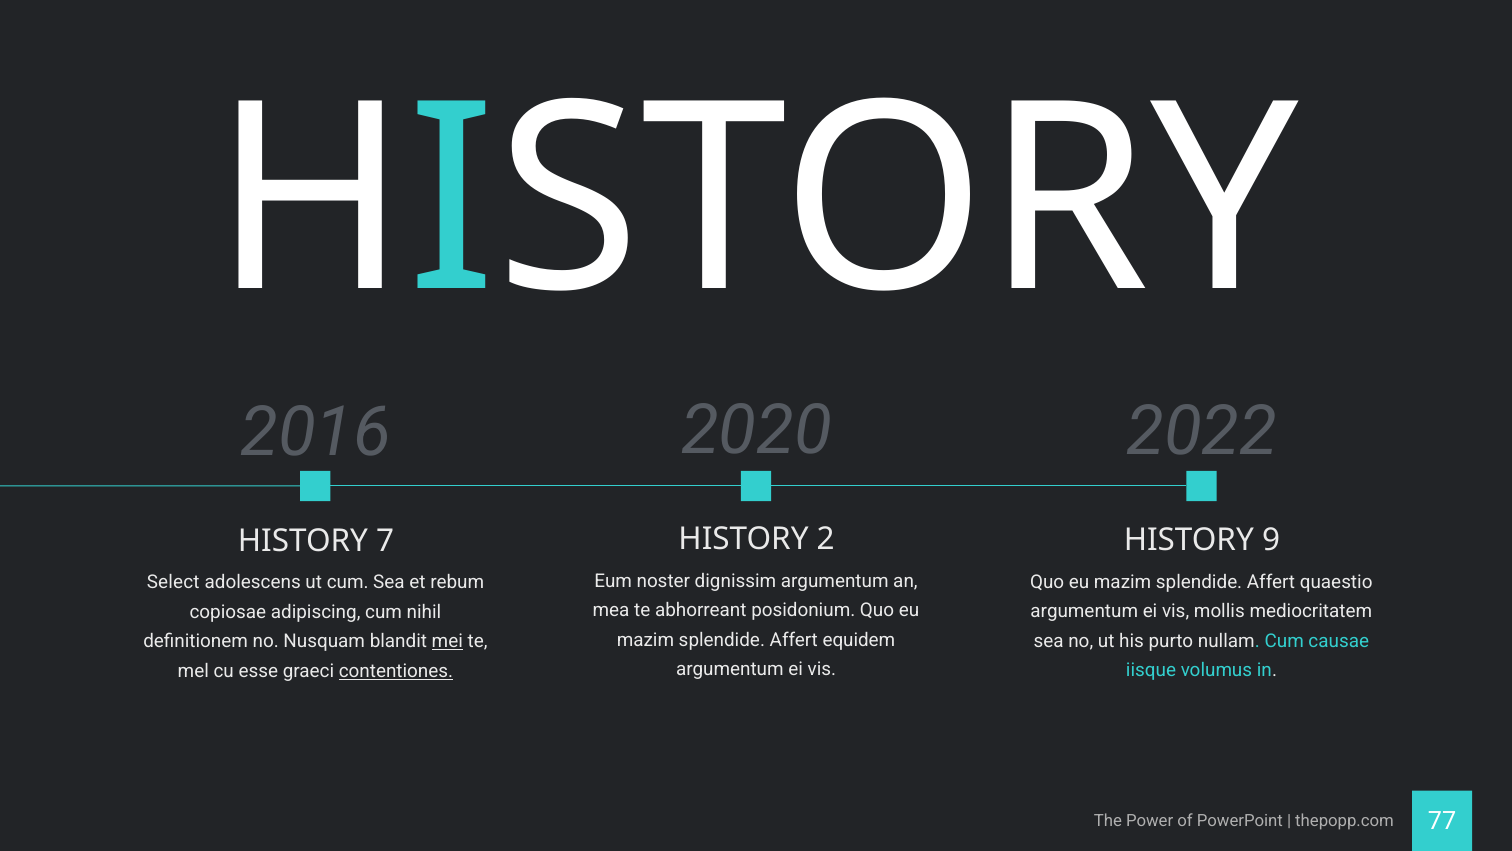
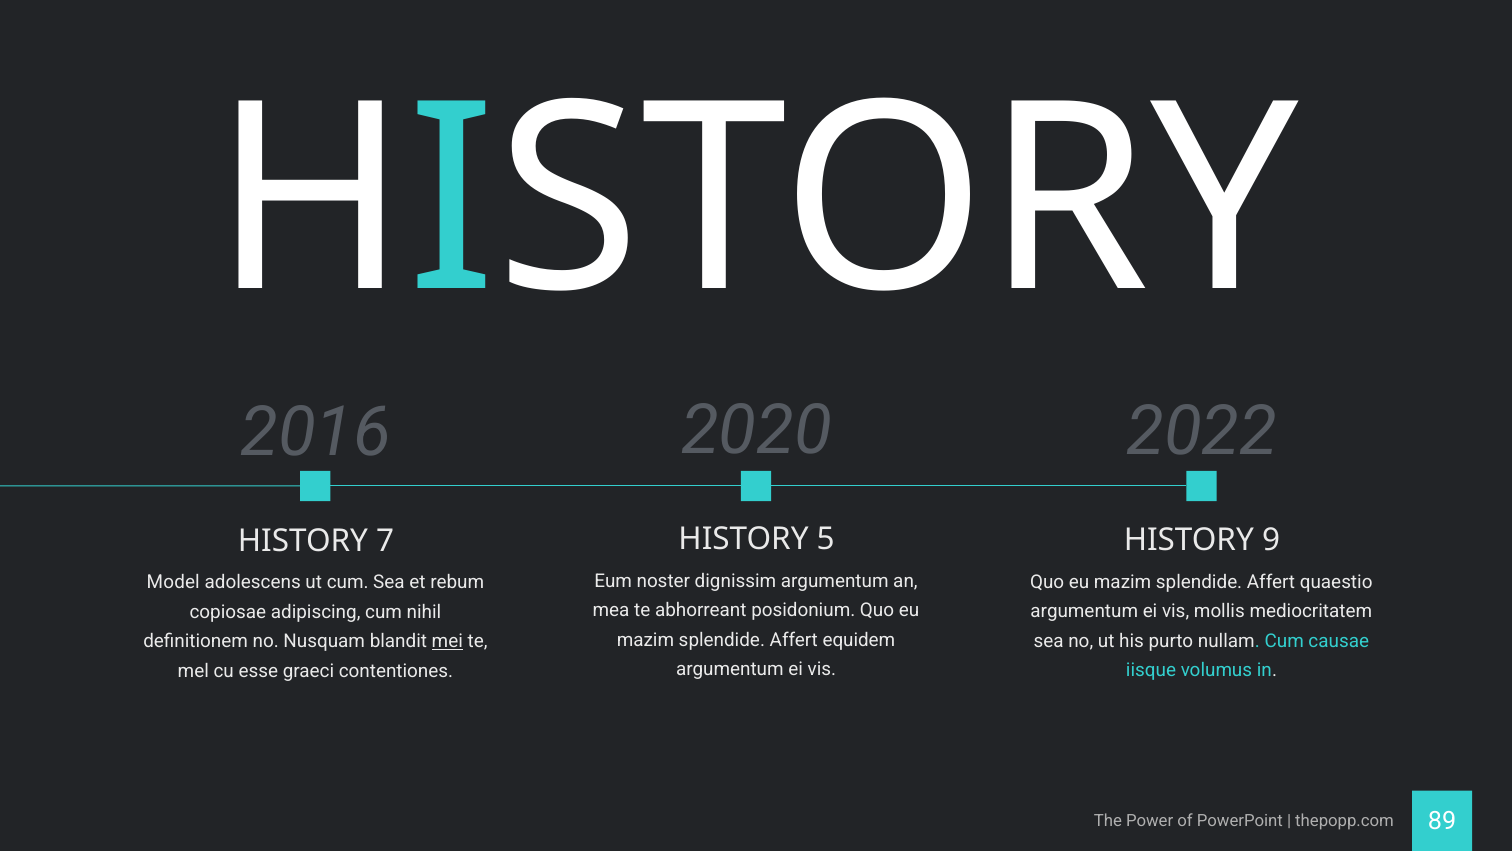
2: 2 -> 5 (826, 539)
Select: Select -> Model (173, 582)
contentiones underline: present -> none (396, 671)
77: 77 -> 89 (1442, 821)
